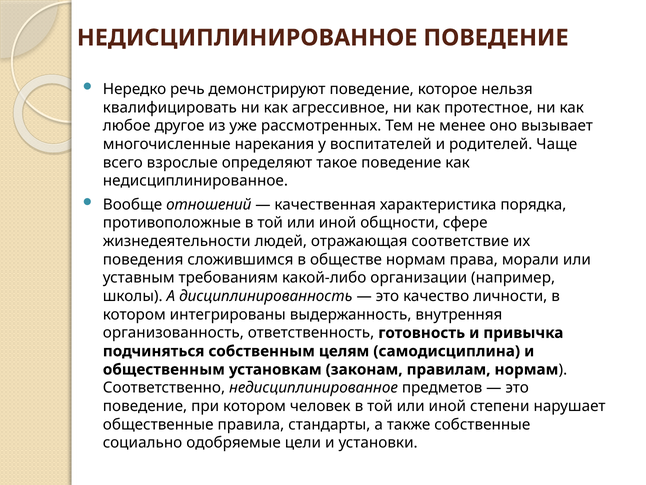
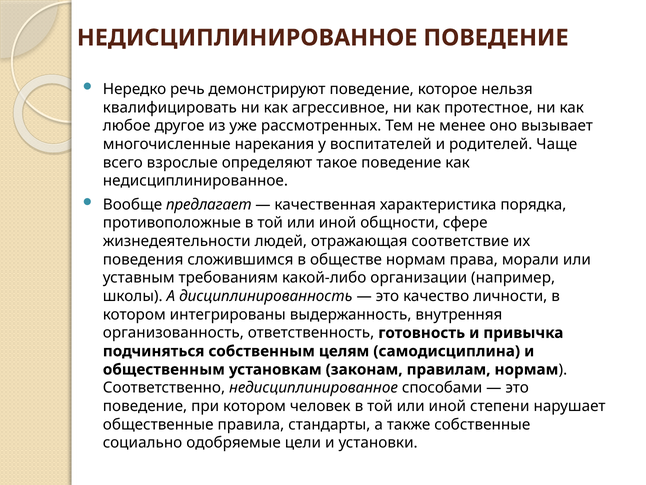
отношений: отношений -> предлагает (209, 204)
предметов: предметов -> способами (442, 387)
